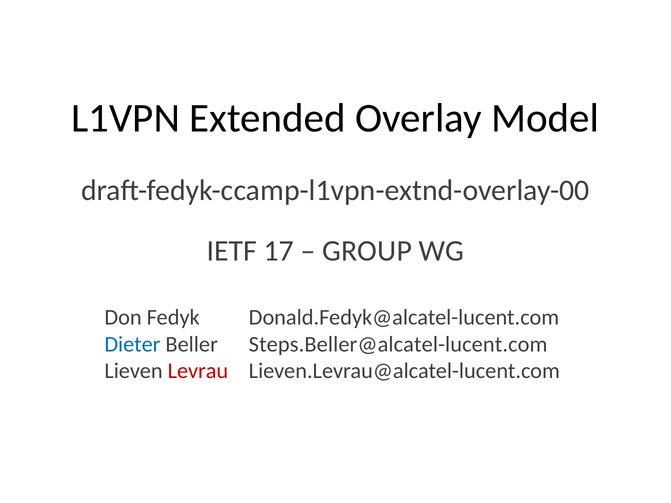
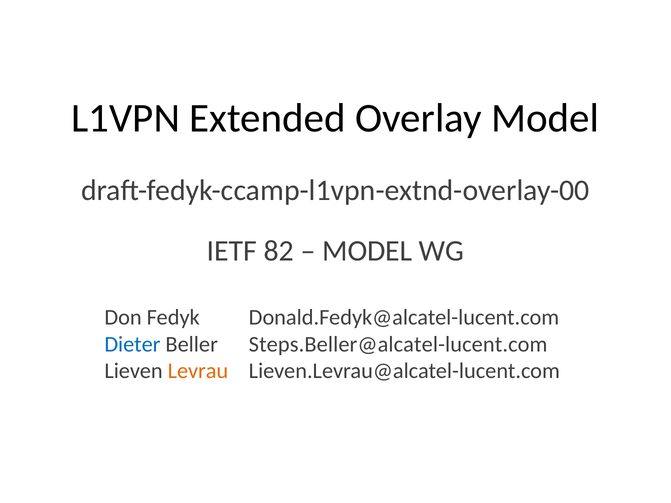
17: 17 -> 82 (279, 251)
GROUP: GROUP -> MODEL (367, 251)
Levrau colour: red -> orange (198, 371)
